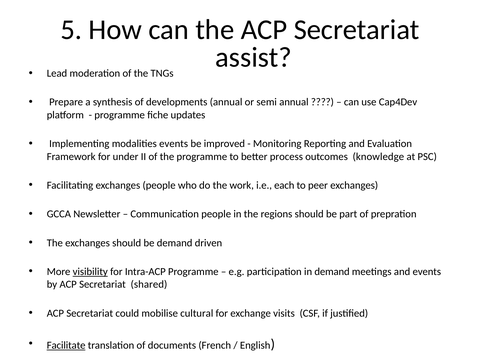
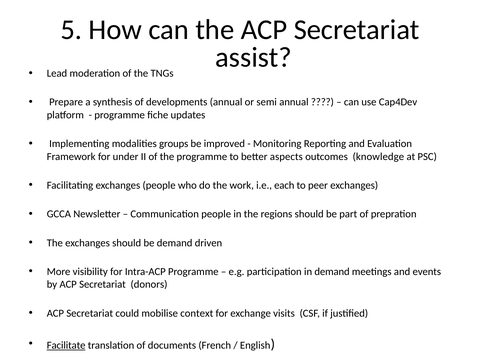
modalities events: events -> groups (174, 144)
process: process -> aspects (286, 156)
visibility underline: present -> none (90, 272)
shared: shared -> donors (149, 284)
cultural: cultural -> context (197, 313)
